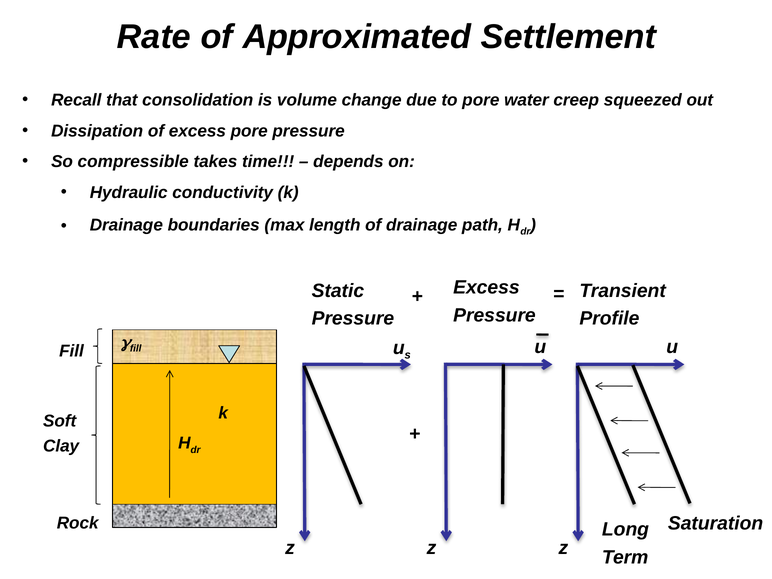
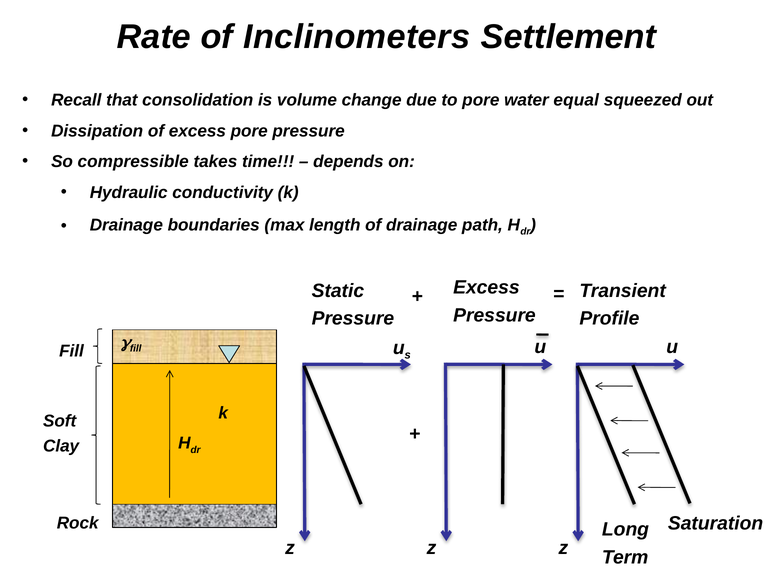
Approximated: Approximated -> Inclinometers (357, 37)
creep: creep -> equal (576, 100)
